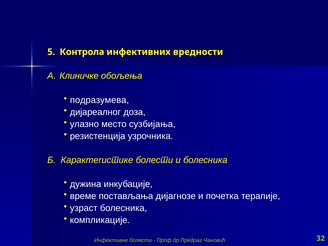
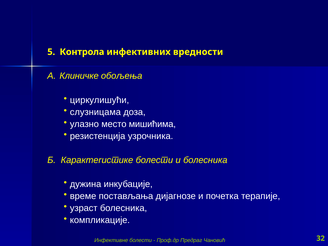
подразумева: подразумева -> циркулишући (100, 100)
дијареалног: дијареалног -> слузницама (95, 112)
сузбијања: сузбијања -> мишићима (152, 124)
